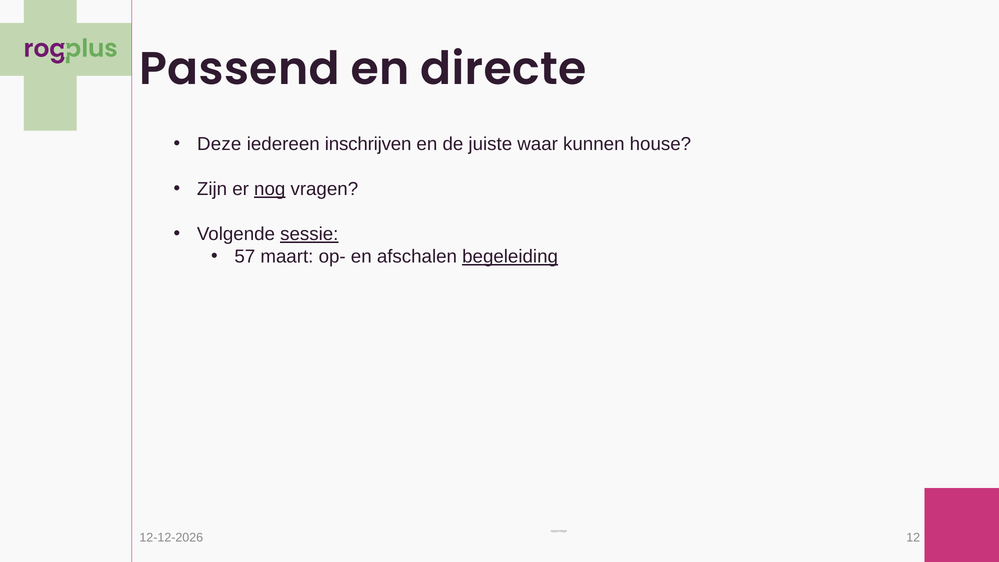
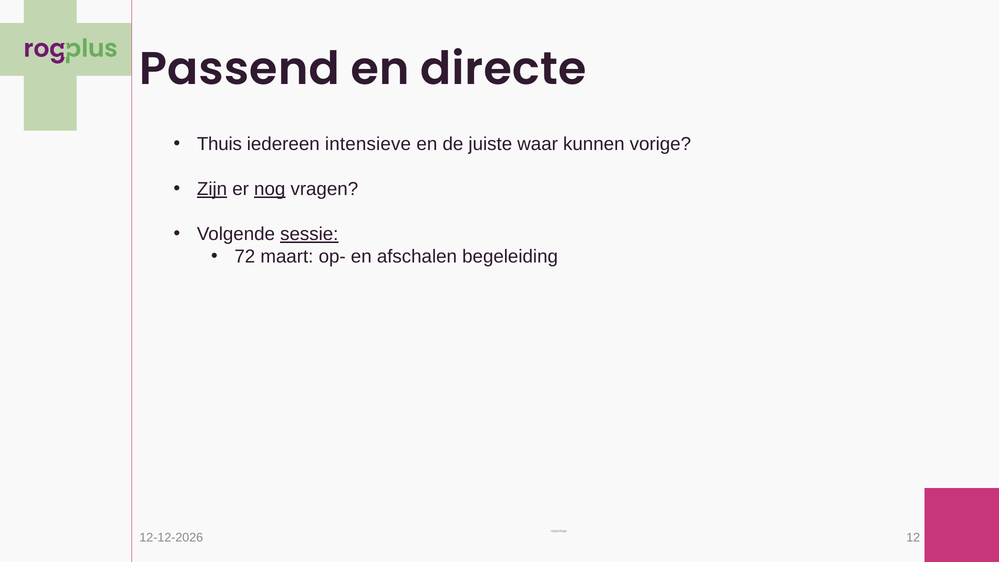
Deze: Deze -> Thuis (219, 144)
inschrijven: inschrijven -> intensieve (368, 144)
house: house -> vorige (660, 144)
Zijn underline: none -> present (212, 189)
57: 57 -> 72 (245, 257)
begeleiding underline: present -> none (510, 257)
